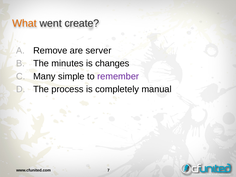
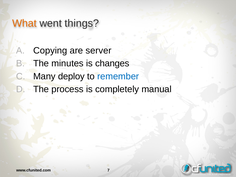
create: create -> things (82, 23)
Remove: Remove -> Copying (50, 51)
simple: simple -> deploy (71, 76)
remember colour: purple -> blue (118, 76)
